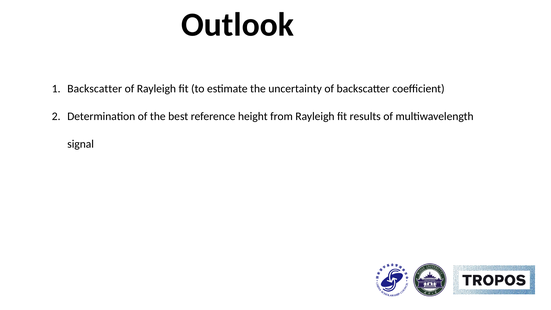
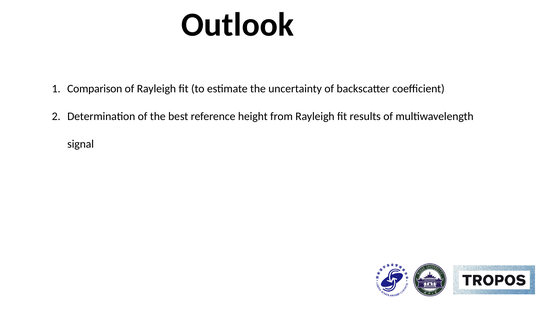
Backscatter: Backscatter -> Comparison (95, 89)
